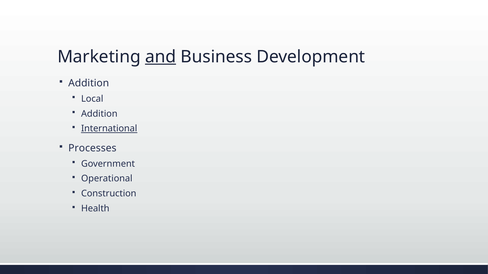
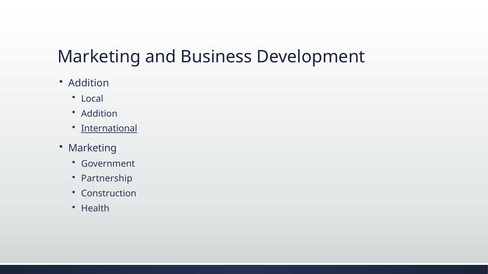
and underline: present -> none (161, 57)
Processes: Processes -> Marketing (93, 148)
Operational: Operational -> Partnership (107, 179)
